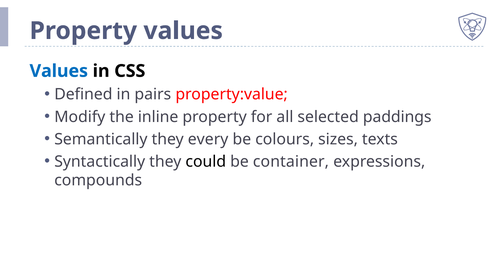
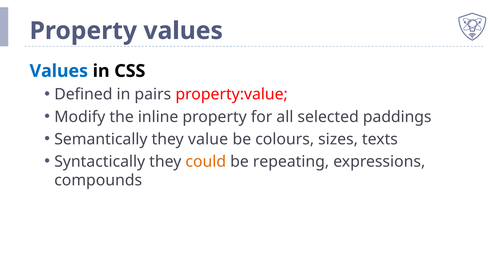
every: every -> value (208, 139)
could colour: black -> orange (206, 161)
container: container -> repeating (291, 161)
